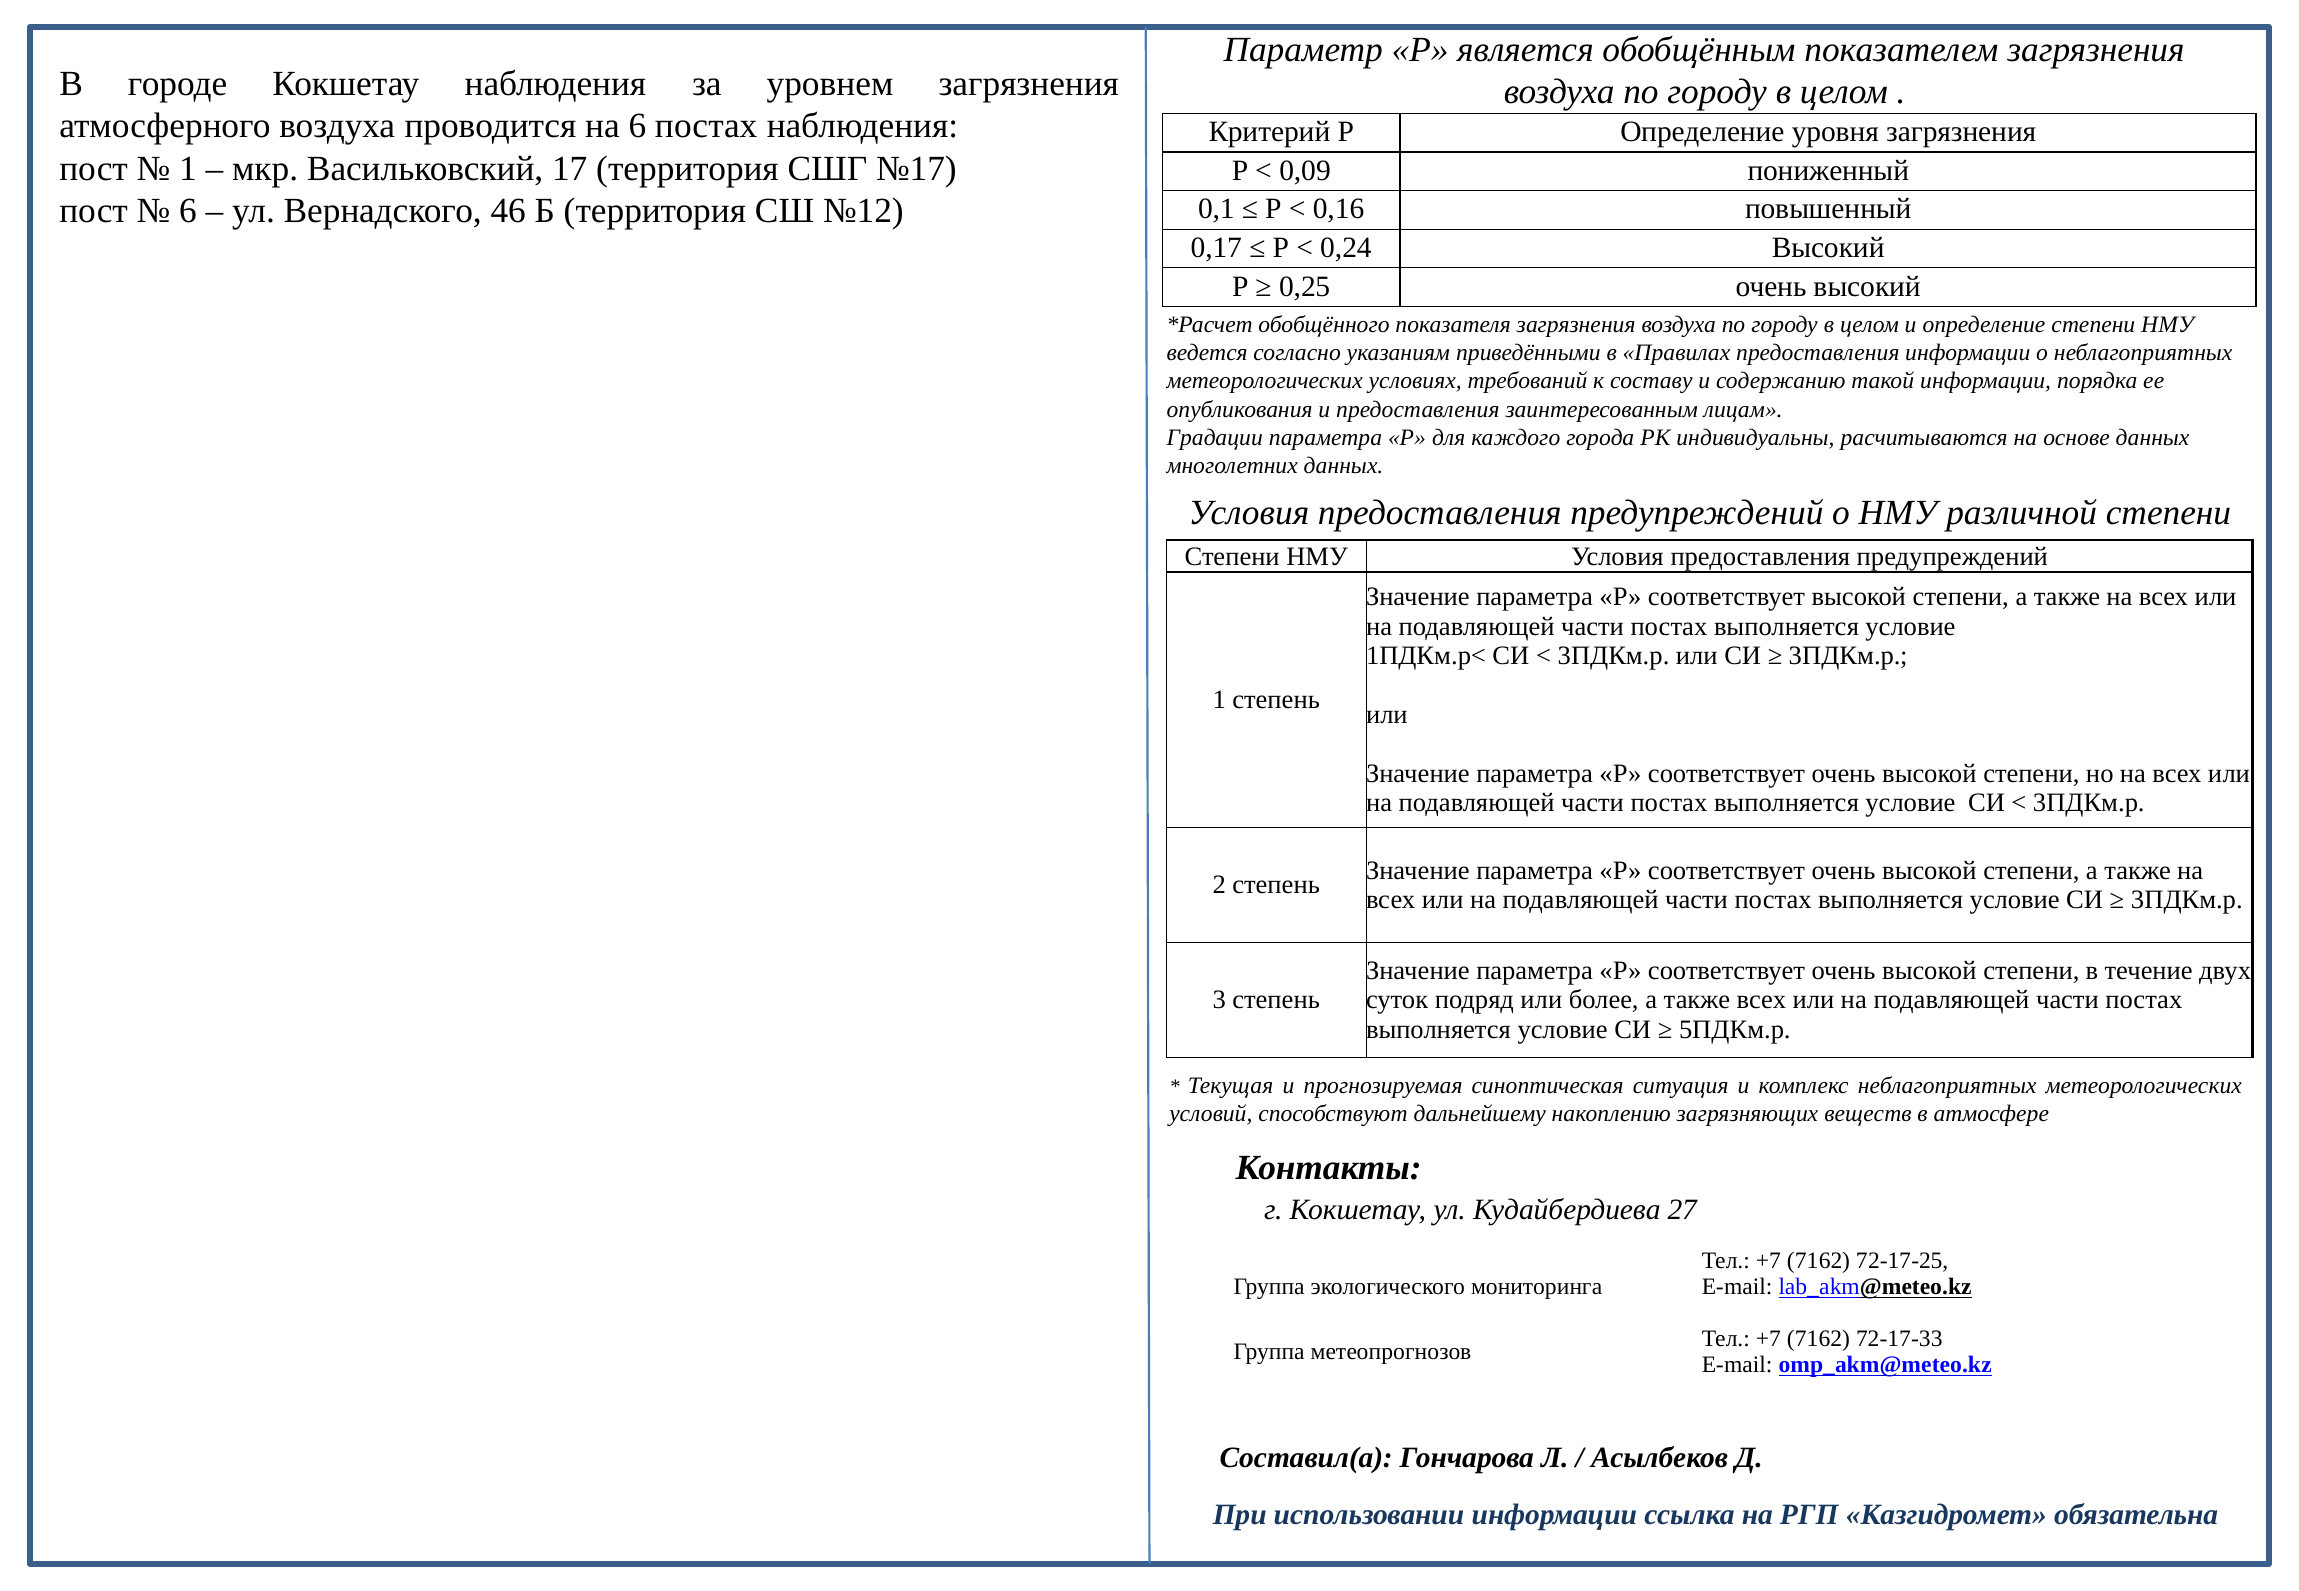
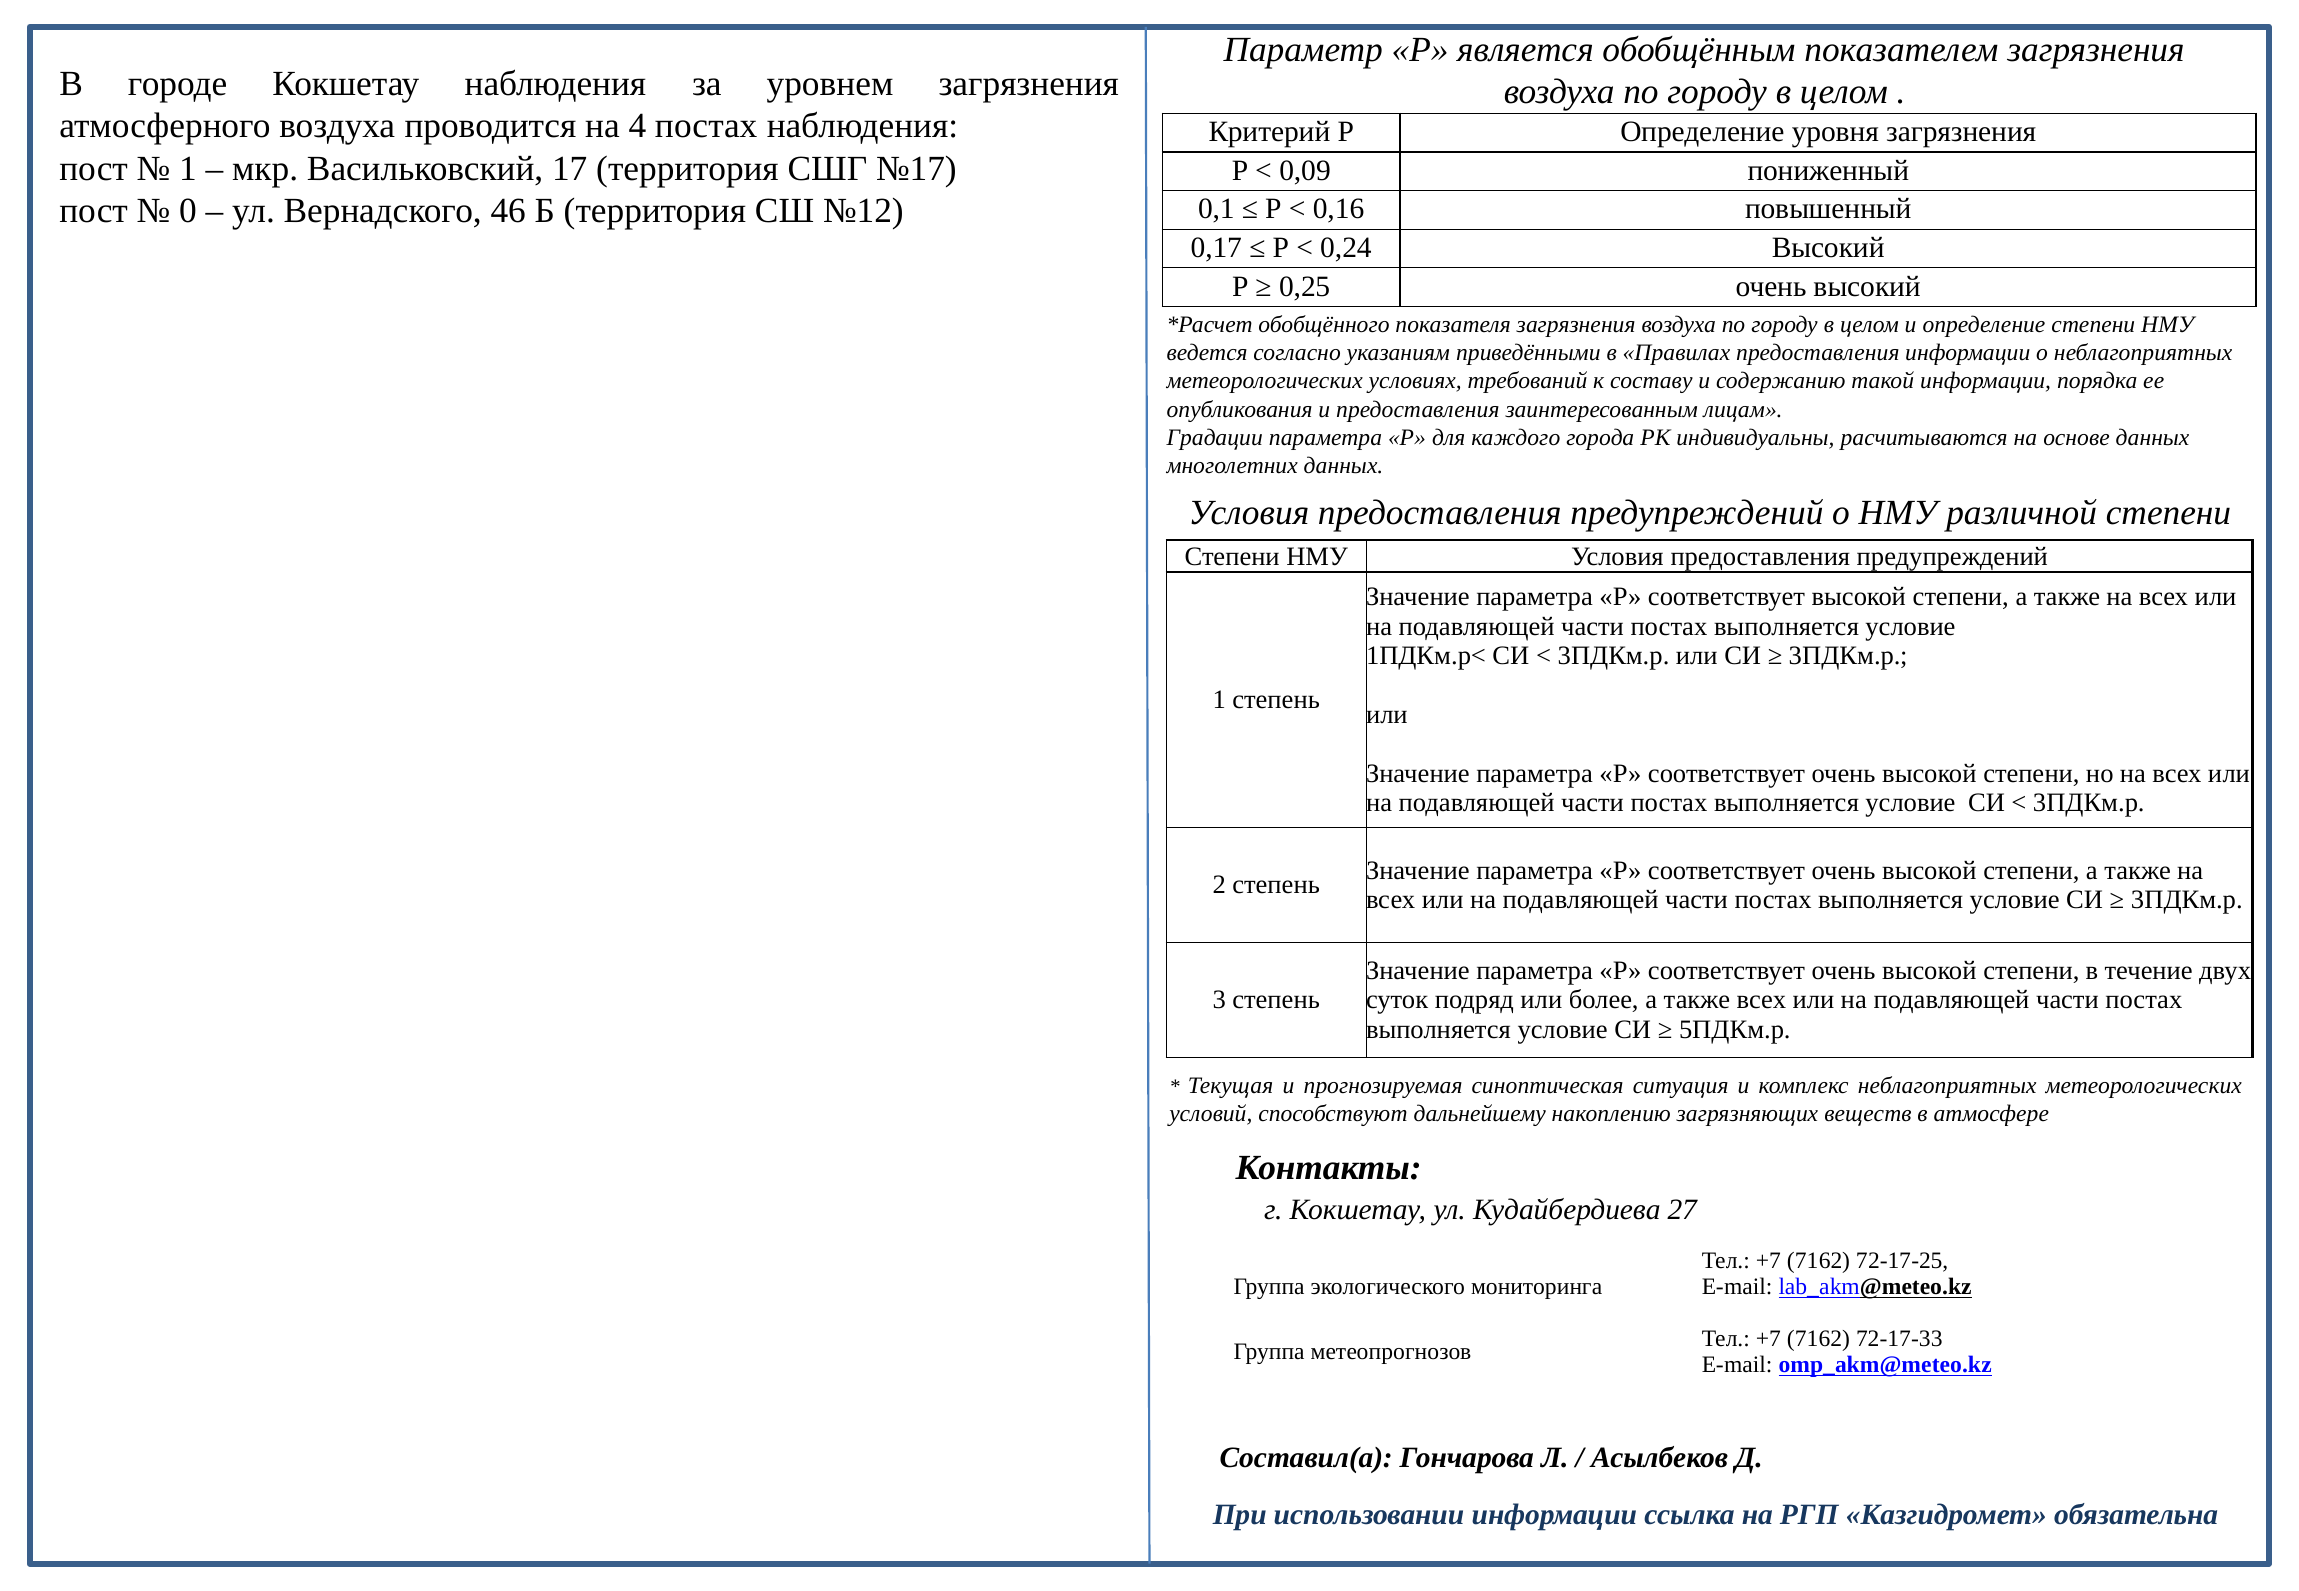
на 6: 6 -> 4 (637, 126)
6: 6 -> 0 (188, 211)
